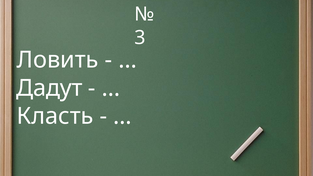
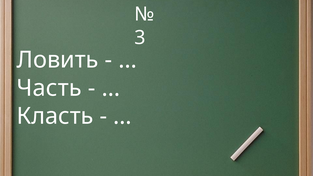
Дадут: Дадут -> Часть (49, 88)
